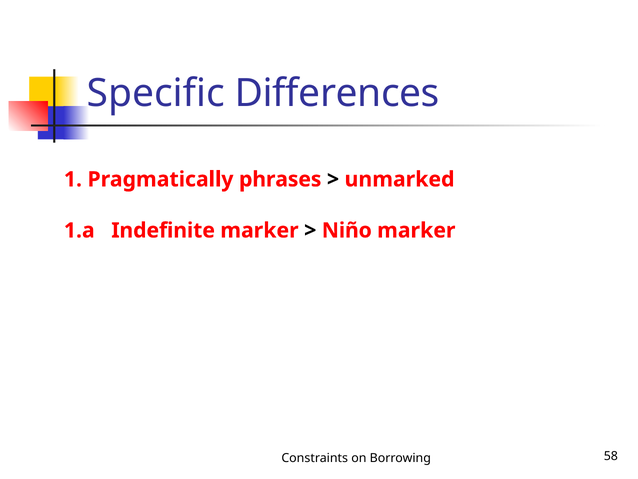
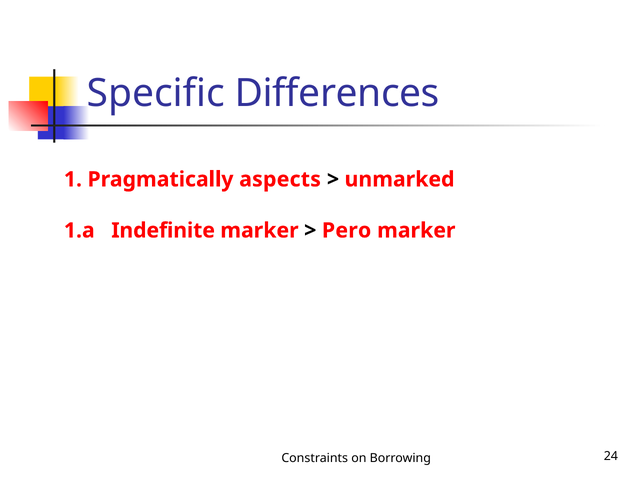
phrases: phrases -> aspects (280, 179)
Niño: Niño -> Pero (347, 230)
58: 58 -> 24 (611, 456)
